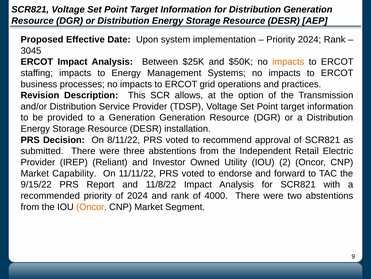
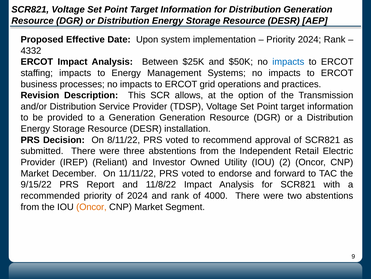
3045: 3045 -> 4332 (31, 51)
impacts colour: orange -> blue (288, 62)
Capability: Capability -> December (74, 173)
